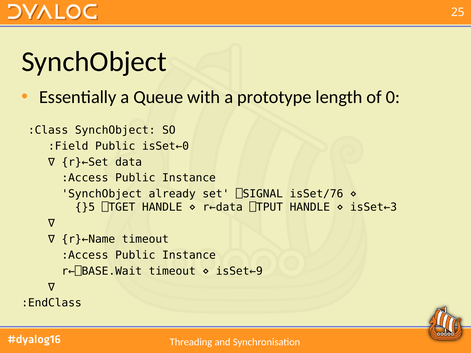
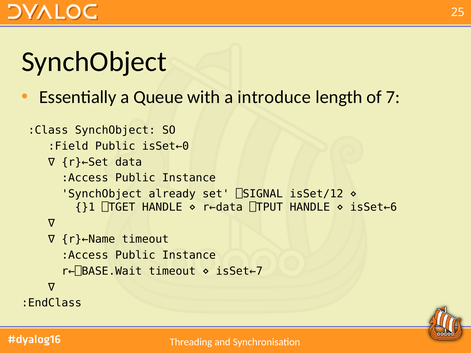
prototype: prototype -> introduce (274, 97)
0: 0 -> 7 (393, 97)
isSet/76: isSet/76 -> isSet/12 (316, 194)
}5: }5 -> }1 (85, 207)
isSet←3: isSet←3 -> isSet←6 (374, 207)
isSet←9: isSet←9 -> isSet←7 (239, 271)
